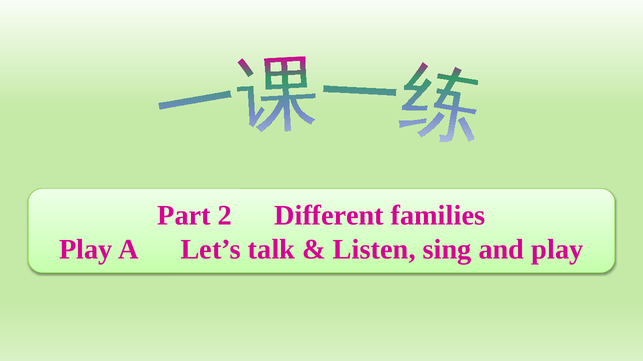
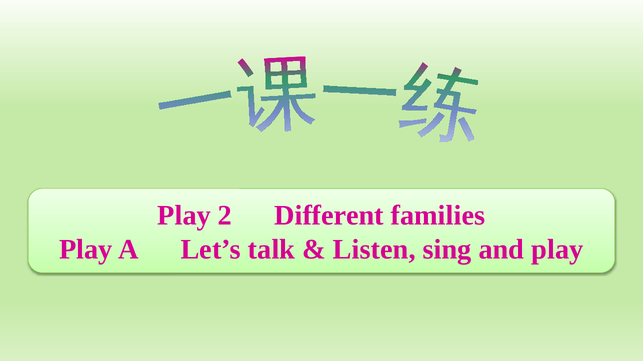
Part: Part -> Play (184, 216)
